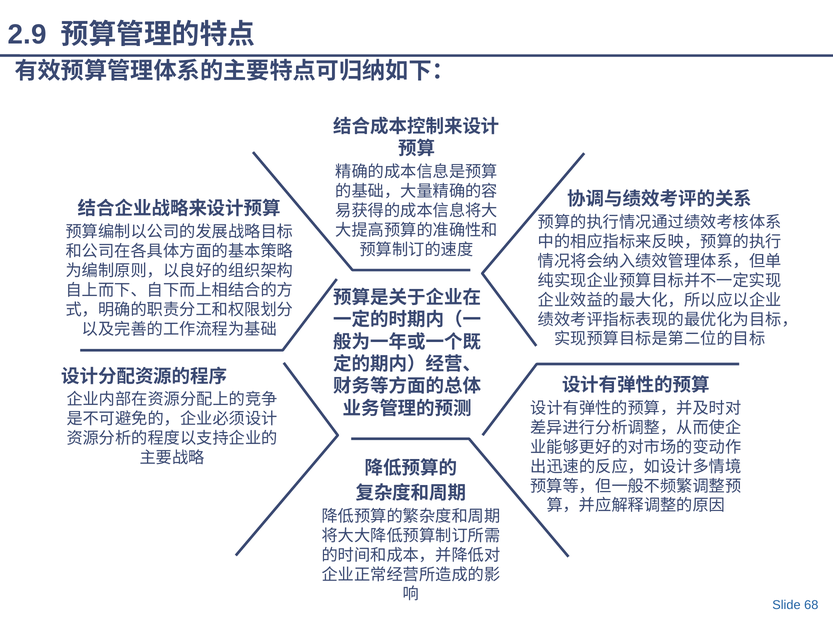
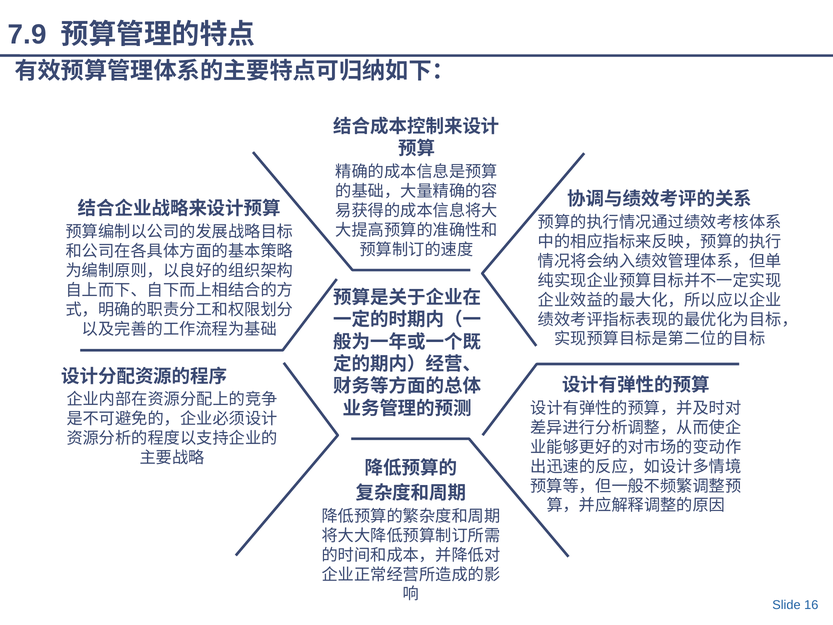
2.9: 2.9 -> 7.9 (27, 35)
68: 68 -> 16 (811, 605)
